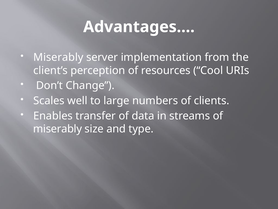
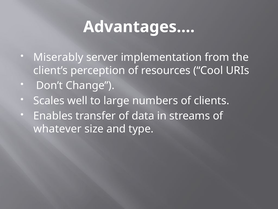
miserably: miserably -> whatever (57, 129)
